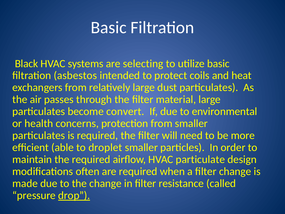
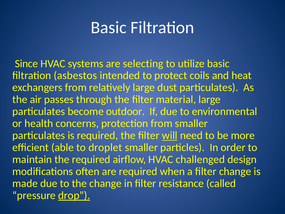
Black: Black -> Since (26, 63)
convert: convert -> outdoor (125, 111)
will underline: none -> present (170, 135)
particulate: particulate -> challenged (200, 159)
